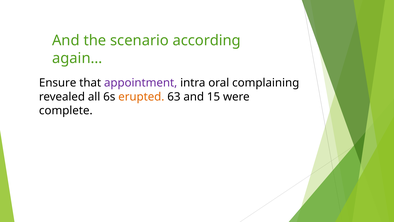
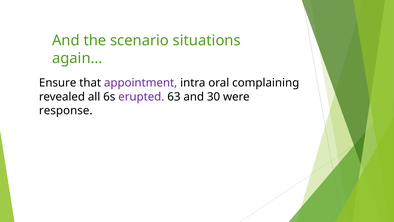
according: according -> situations (207, 40)
erupted colour: orange -> purple (141, 97)
15: 15 -> 30 (214, 97)
complete: complete -> response (66, 110)
